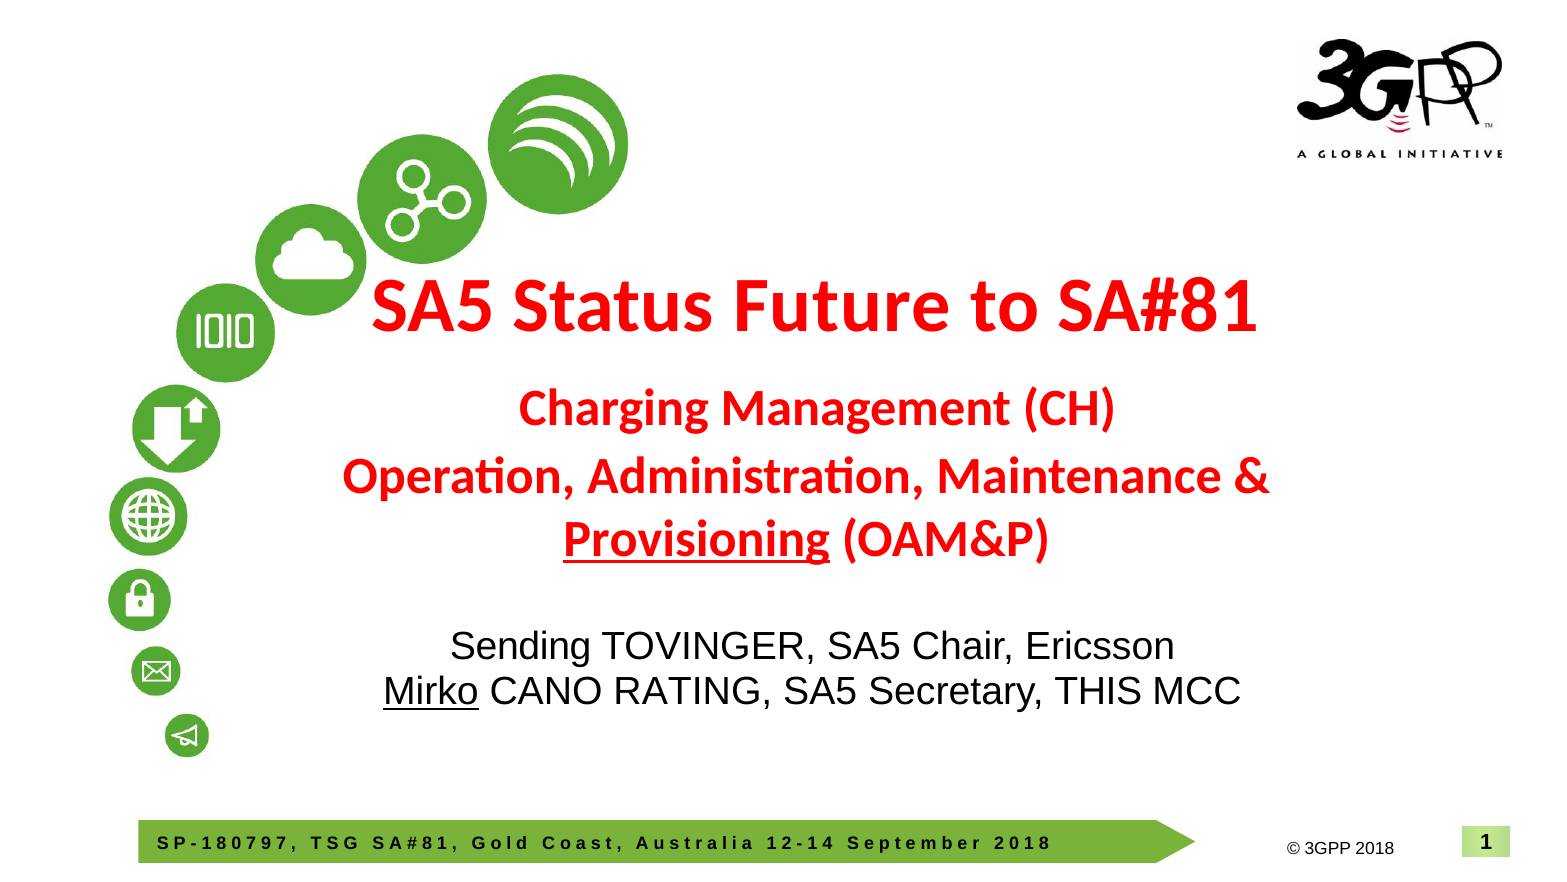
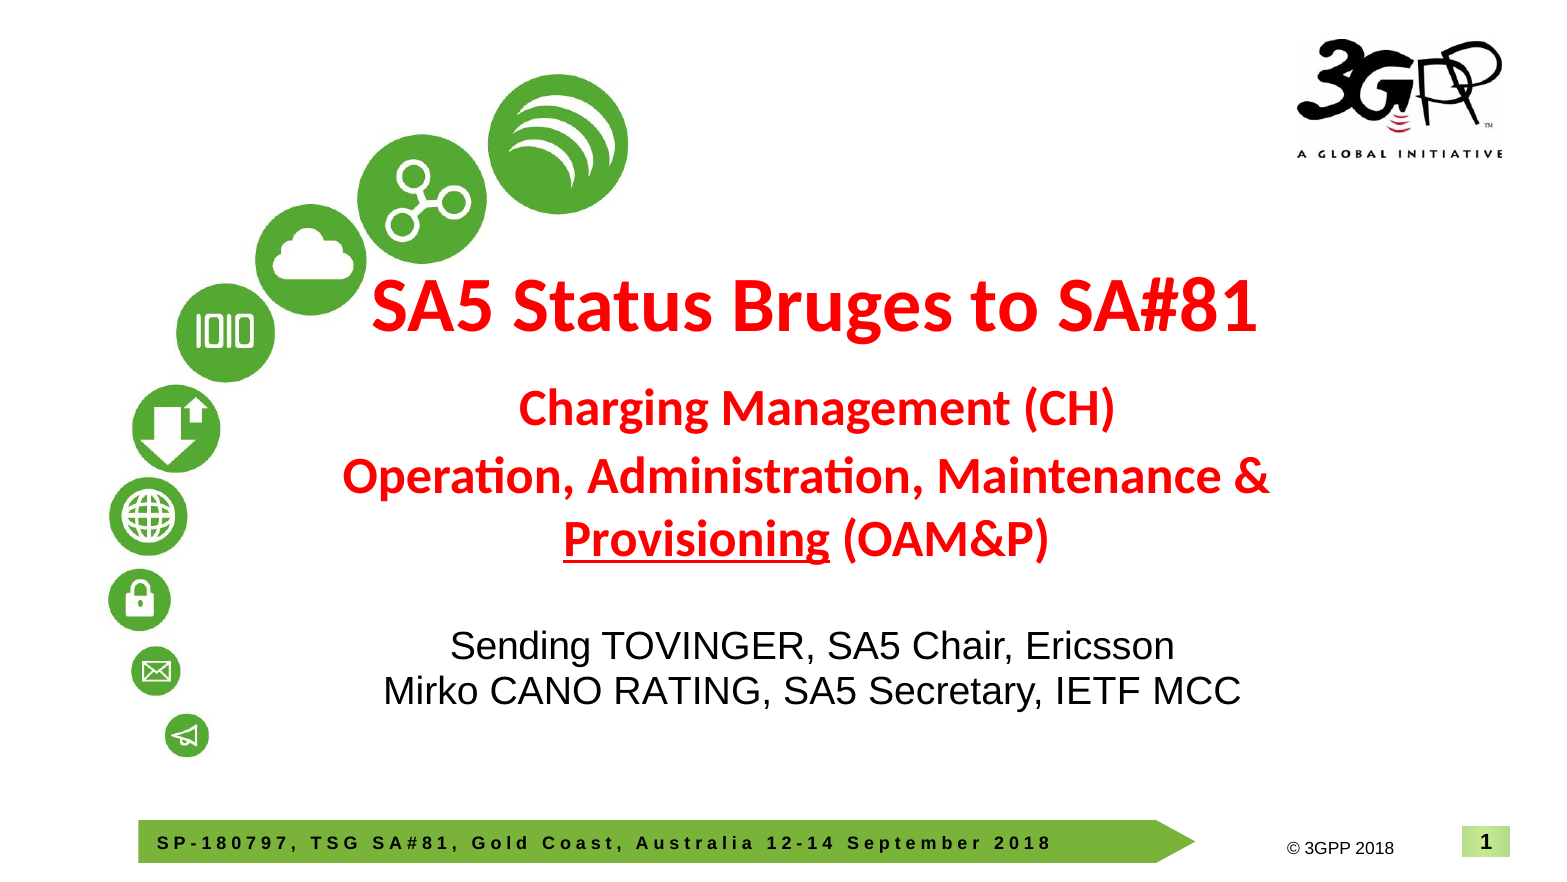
Future: Future -> Bruges (843, 306)
Mirko underline: present -> none (431, 692)
THIS: THIS -> IETF (1098, 692)
